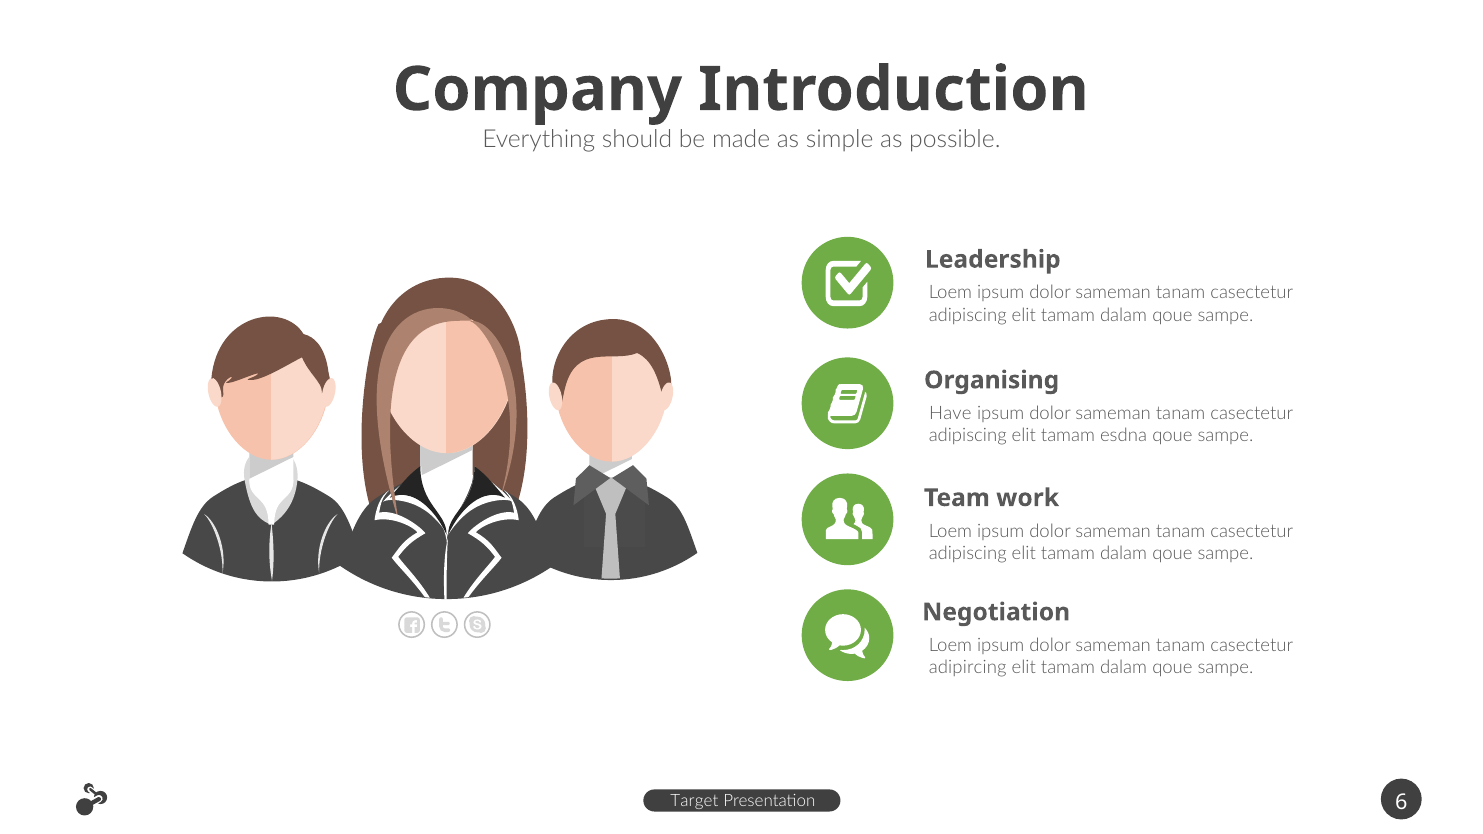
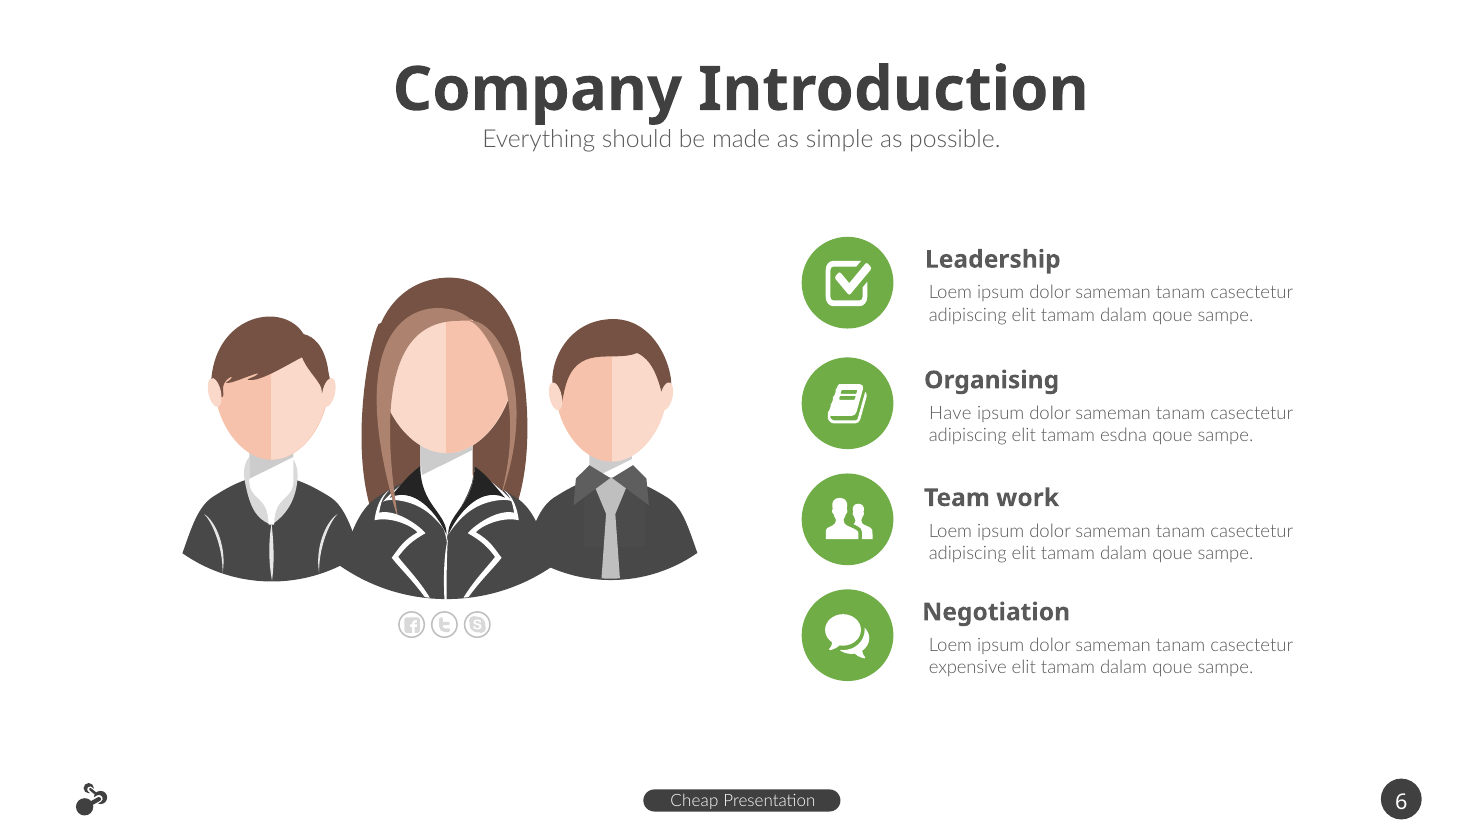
adipircing: adipircing -> expensive (968, 668)
Target: Target -> Cheap (694, 801)
